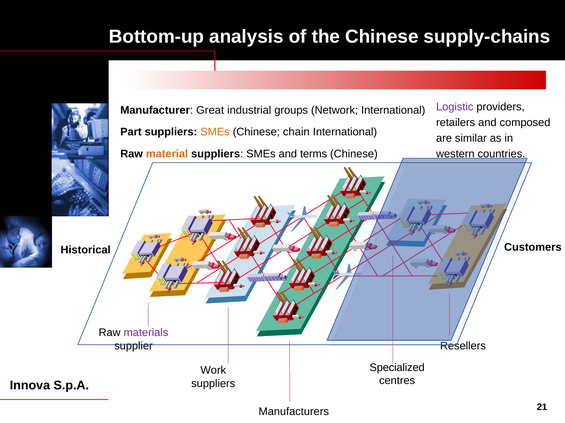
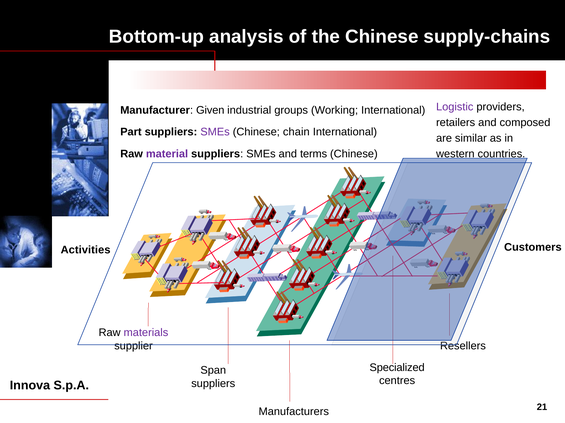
Great: Great -> Given (210, 110)
Network: Network -> Working (335, 110)
SMEs colour: orange -> purple (215, 132)
material colour: orange -> purple (167, 154)
Historical: Historical -> Activities (86, 250)
Work: Work -> Span (213, 371)
